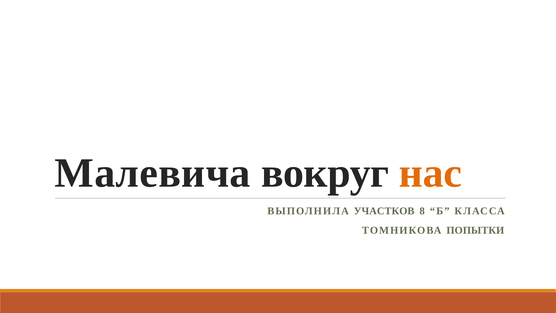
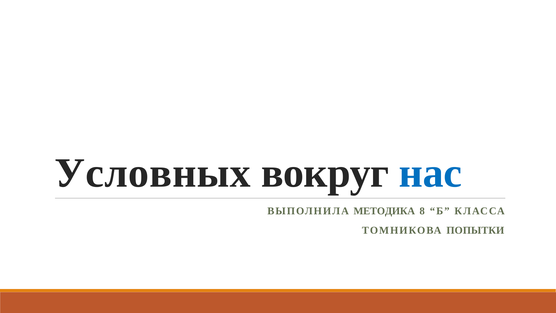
Малевича: Малевича -> Условных (153, 173)
нас colour: orange -> blue (430, 173)
УЧАСТКОВ: УЧАСТКОВ -> МЕТОДИКА (384, 211)
